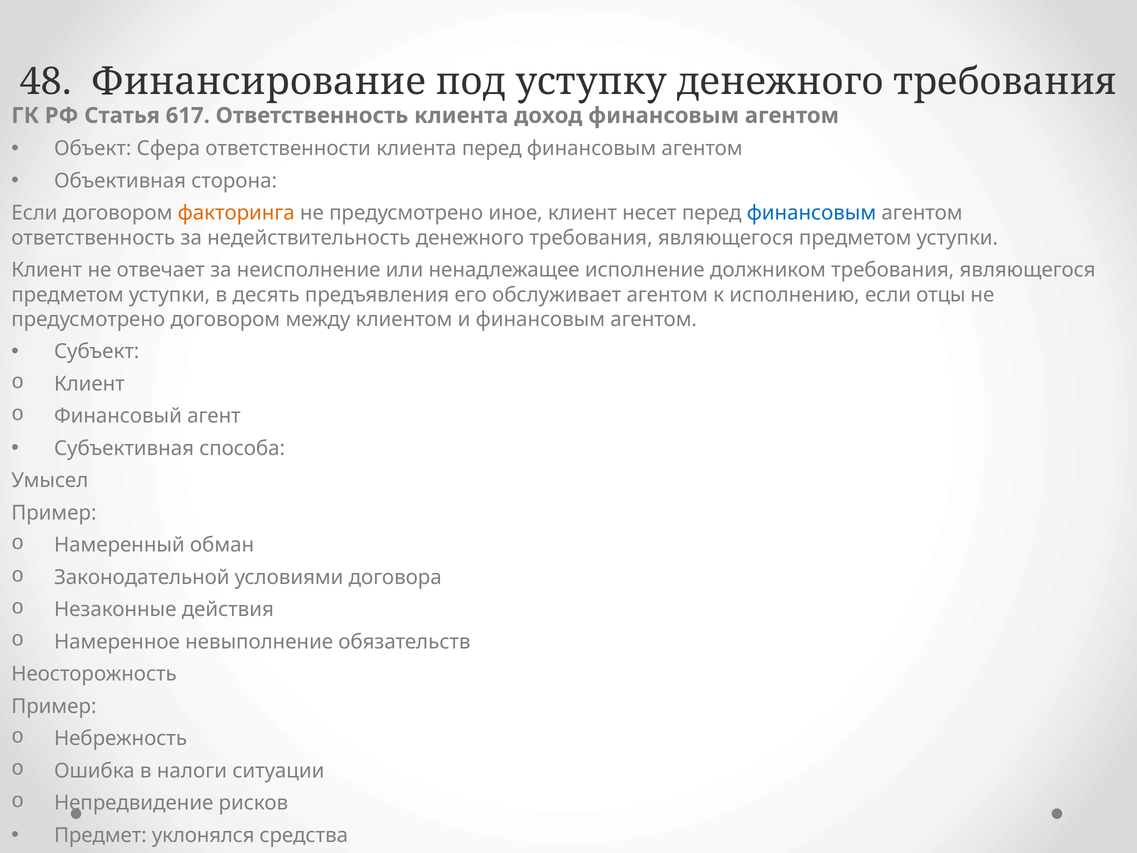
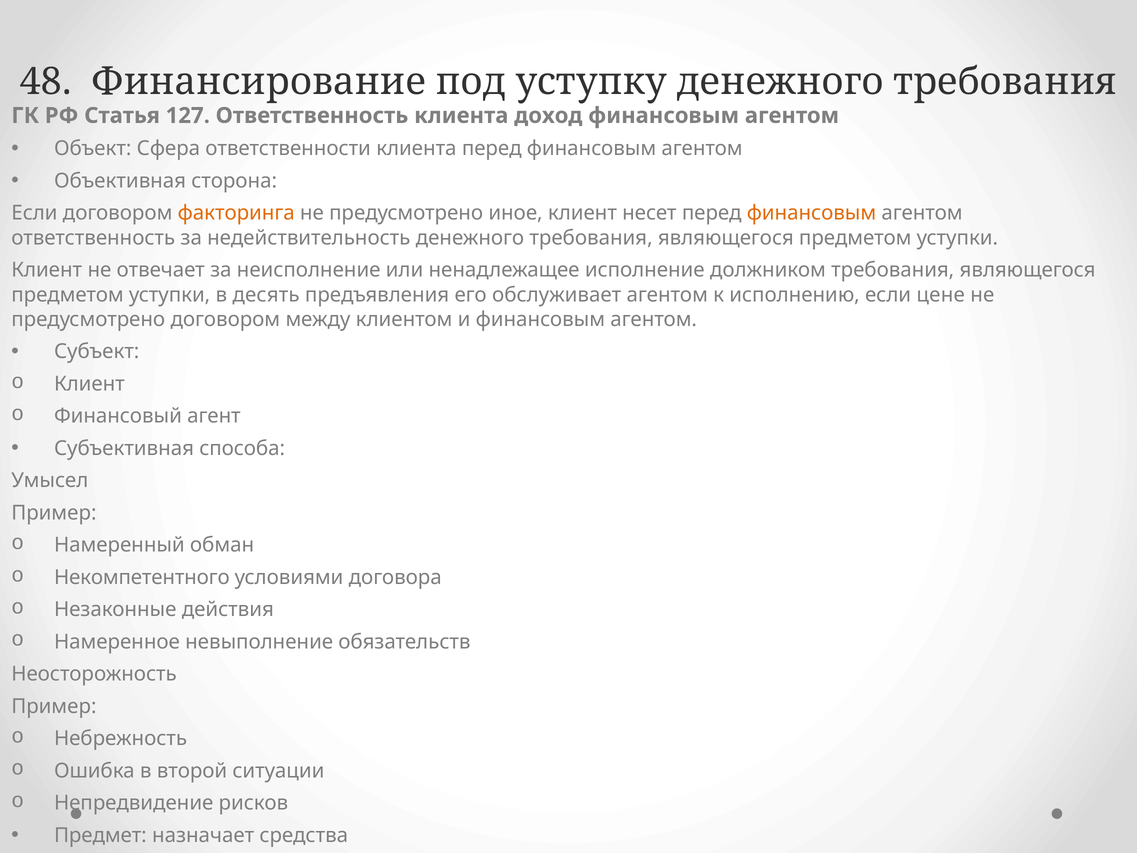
617: 617 -> 127 (188, 116)
финансовым colour: blue -> orange (811, 213)
отцы: отцы -> цене (941, 295)
Законодательной: Законодательной -> Некомпетентного (142, 577)
налоги: налоги -> второй (192, 771)
уклонялся: уклонялся -> назначает (203, 835)
